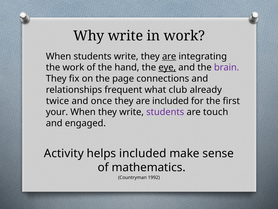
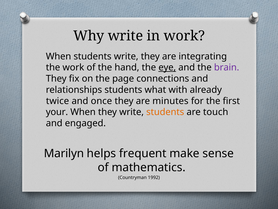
are underline: present -> none (169, 56)
relationships frequent: frequent -> students (123, 90)
club: club -> with (178, 90)
are included: included -> minutes (170, 101)
students colour: purple -> orange (165, 112)
Activity: Activity -> Marilyn (64, 153)
helps included: included -> frequent (143, 153)
